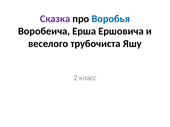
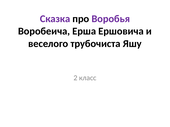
Воробья colour: blue -> purple (111, 19)
